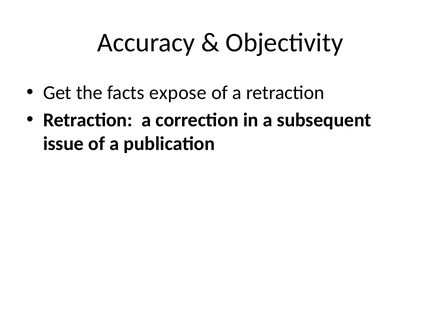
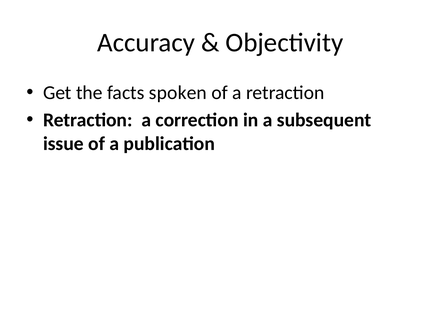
expose: expose -> spoken (178, 93)
